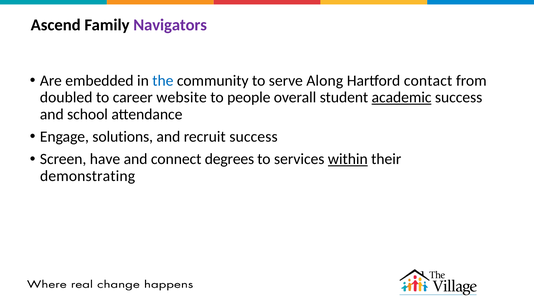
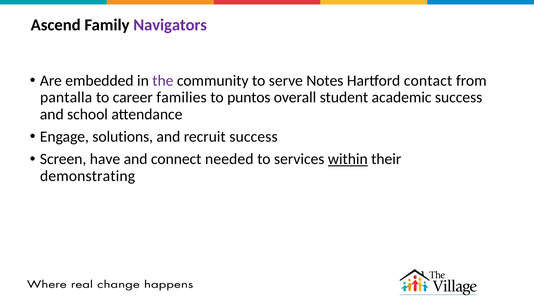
the colour: blue -> purple (163, 80)
Along: Along -> Notes (325, 80)
doubled: doubled -> pantalla (66, 97)
website: website -> families (182, 97)
people: people -> puntos (249, 97)
academic underline: present -> none (402, 97)
degrees: degrees -> needed (229, 159)
